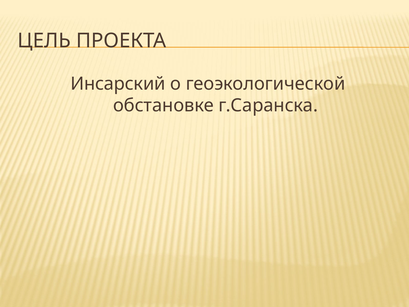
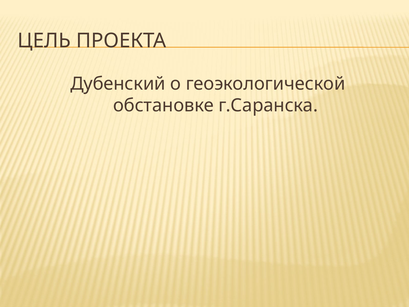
Инсарский: Инсарский -> Дубенский (118, 84)
